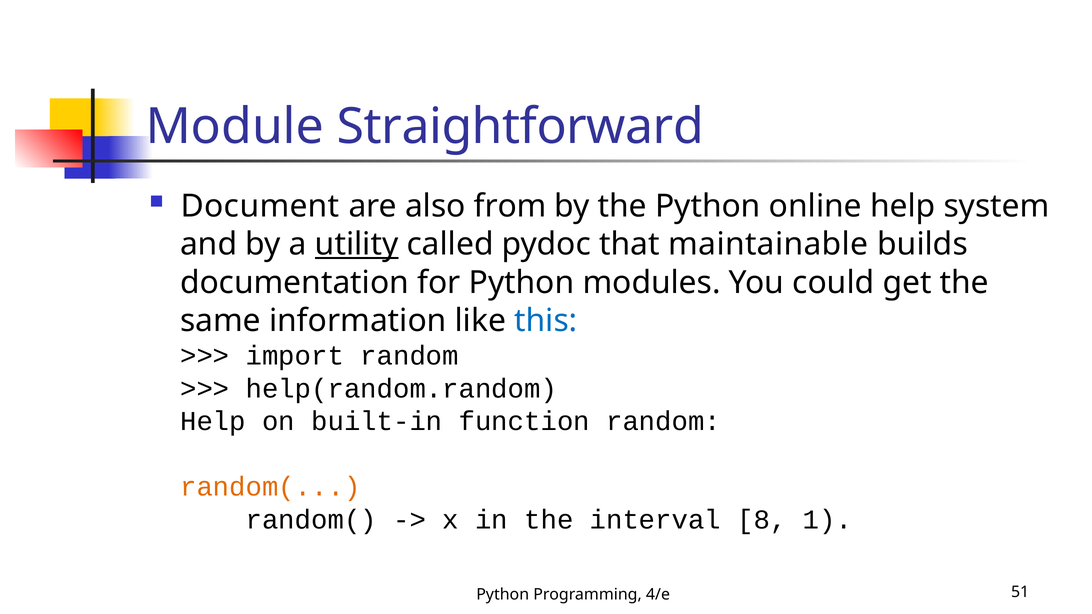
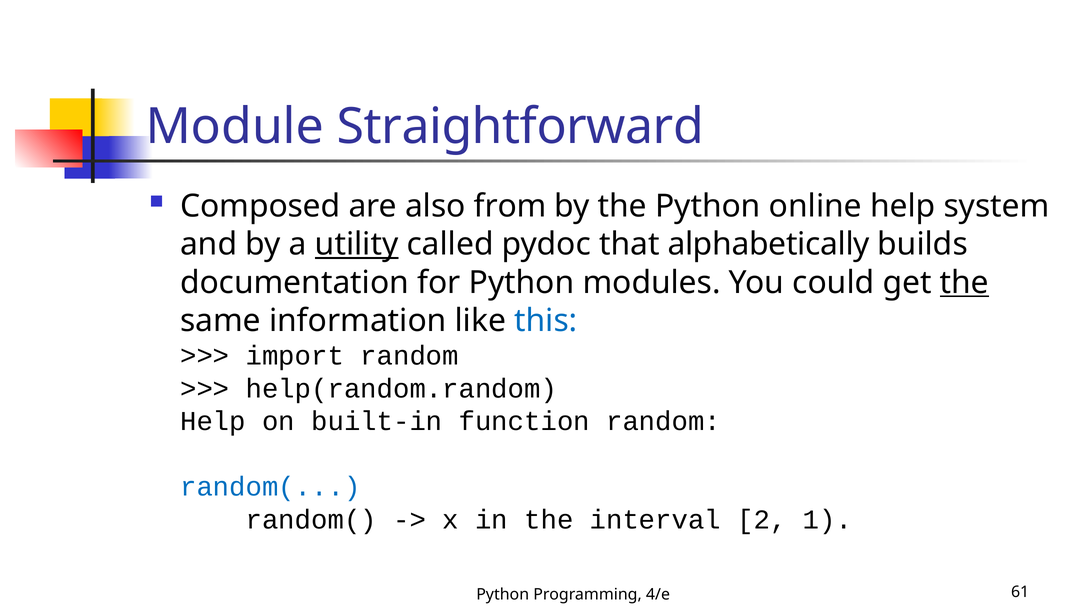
Document: Document -> Composed (260, 206)
maintainable: maintainable -> alphabetically (769, 244)
the underline: none -> present (964, 283)
random( colour: orange -> blue (270, 487)
8: 8 -> 2 (762, 520)
51: 51 -> 61 (1020, 592)
